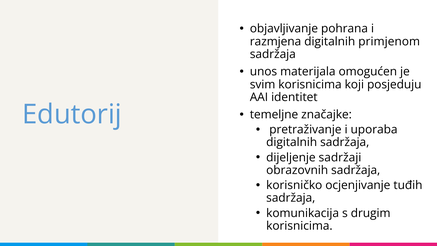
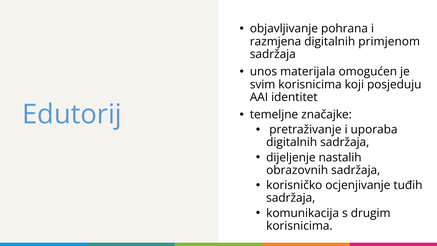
sadržaji: sadržaji -> nastalih (340, 157)
